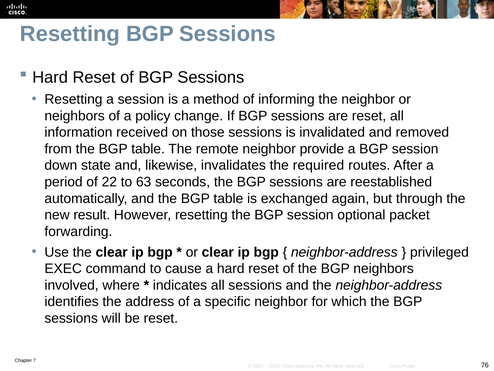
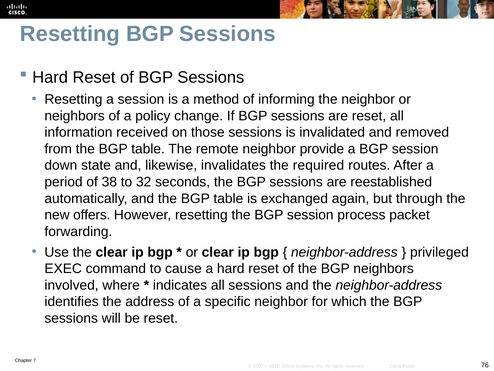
22: 22 -> 38 (109, 182)
63: 63 -> 32 (144, 182)
result: result -> offers (92, 215)
optional: optional -> process (361, 215)
